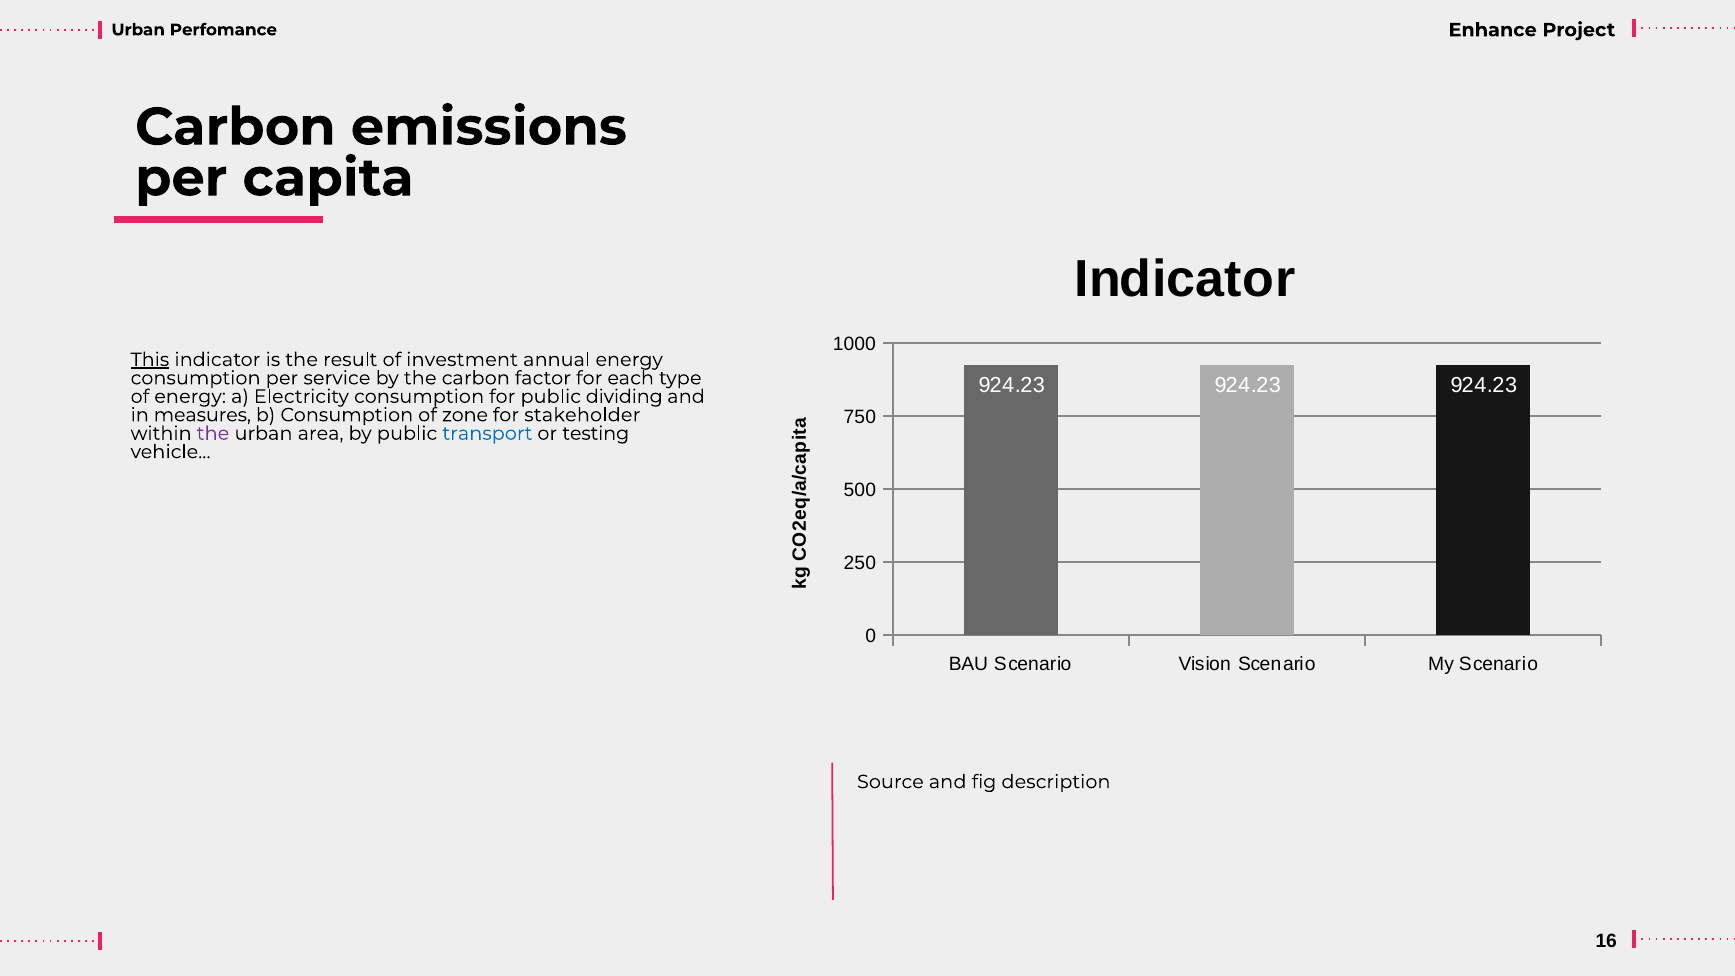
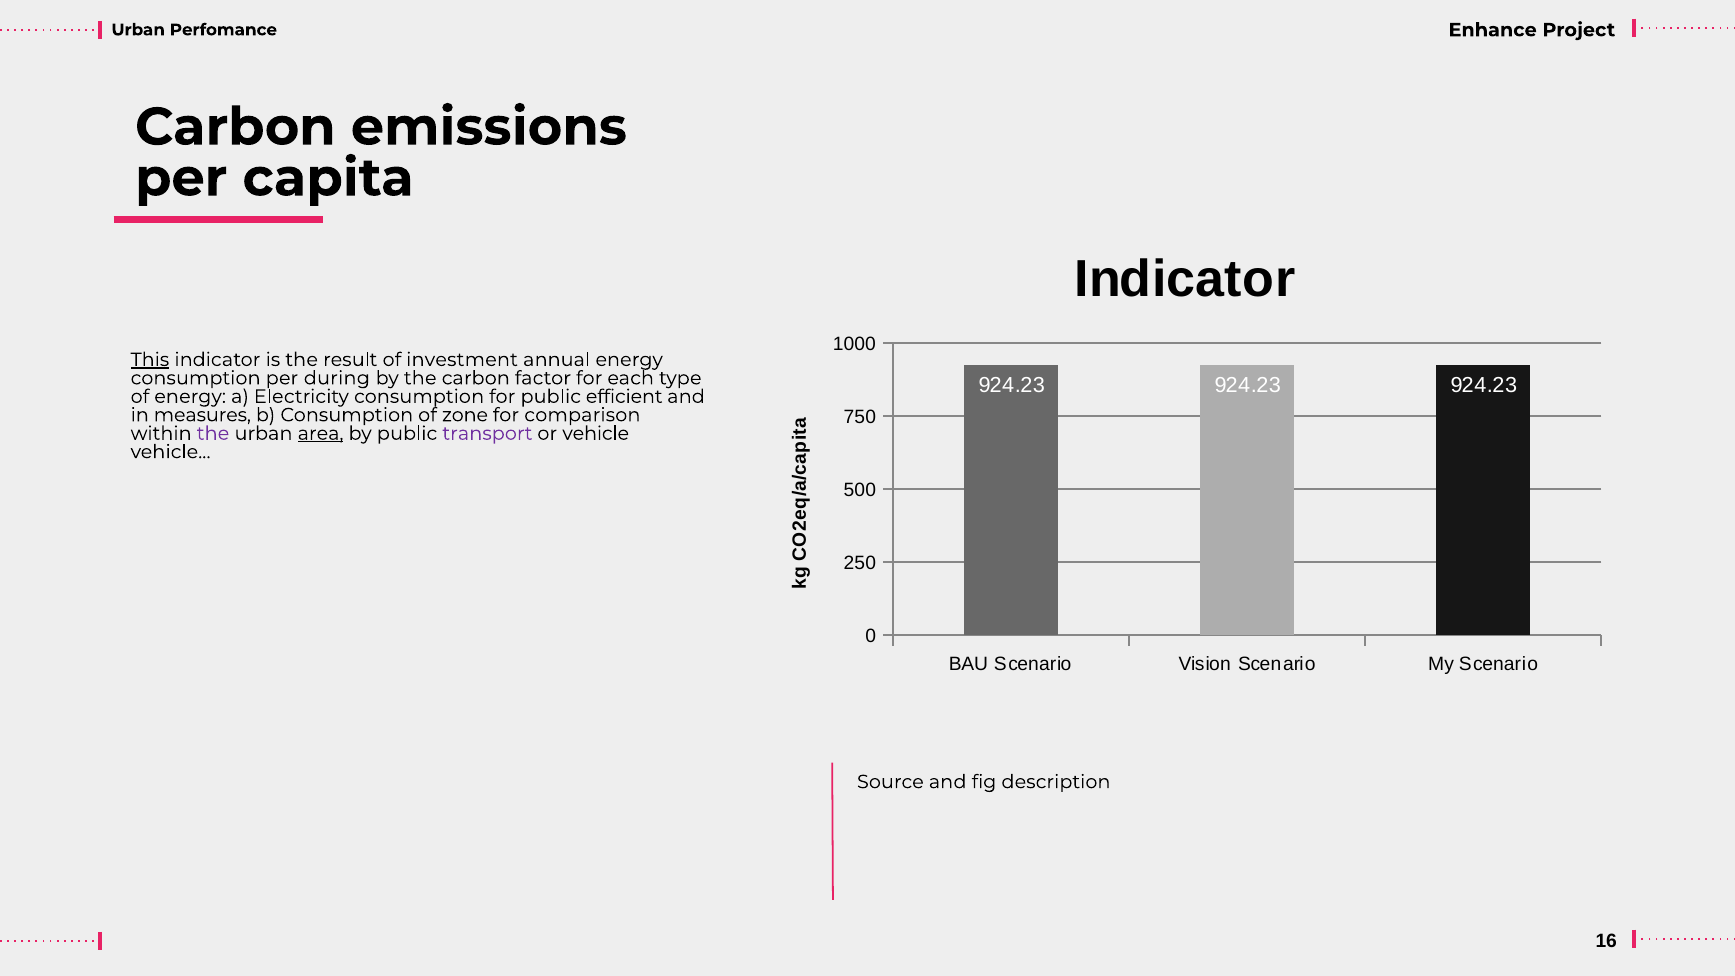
service: service -> during (337, 378)
dividing: dividing -> efficient (624, 397)
stakeholder: stakeholder -> comparison (582, 415)
area underline: none -> present (321, 433)
transport colour: blue -> purple (487, 433)
or testing: testing -> vehicle (596, 433)
